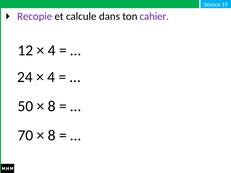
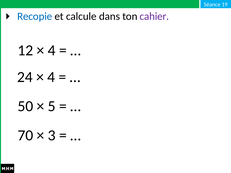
Recopie colour: purple -> blue (35, 16)
8: 8 -> 5 (52, 106)
8: 8 -> 3 (52, 135)
